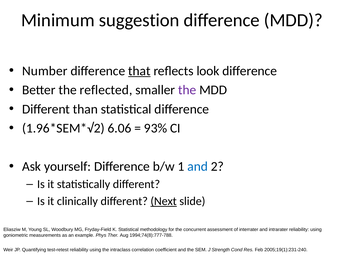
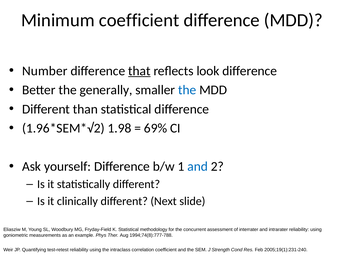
Minimum suggestion: suggestion -> coefficient (139, 20)
reflected: reflected -> generally (106, 90)
the colour: purple -> blue (187, 90)
6.06: 6.06 -> 1.98 (119, 128)
93%: 93% -> 69% (156, 128)
Next underline: present -> none (164, 201)
